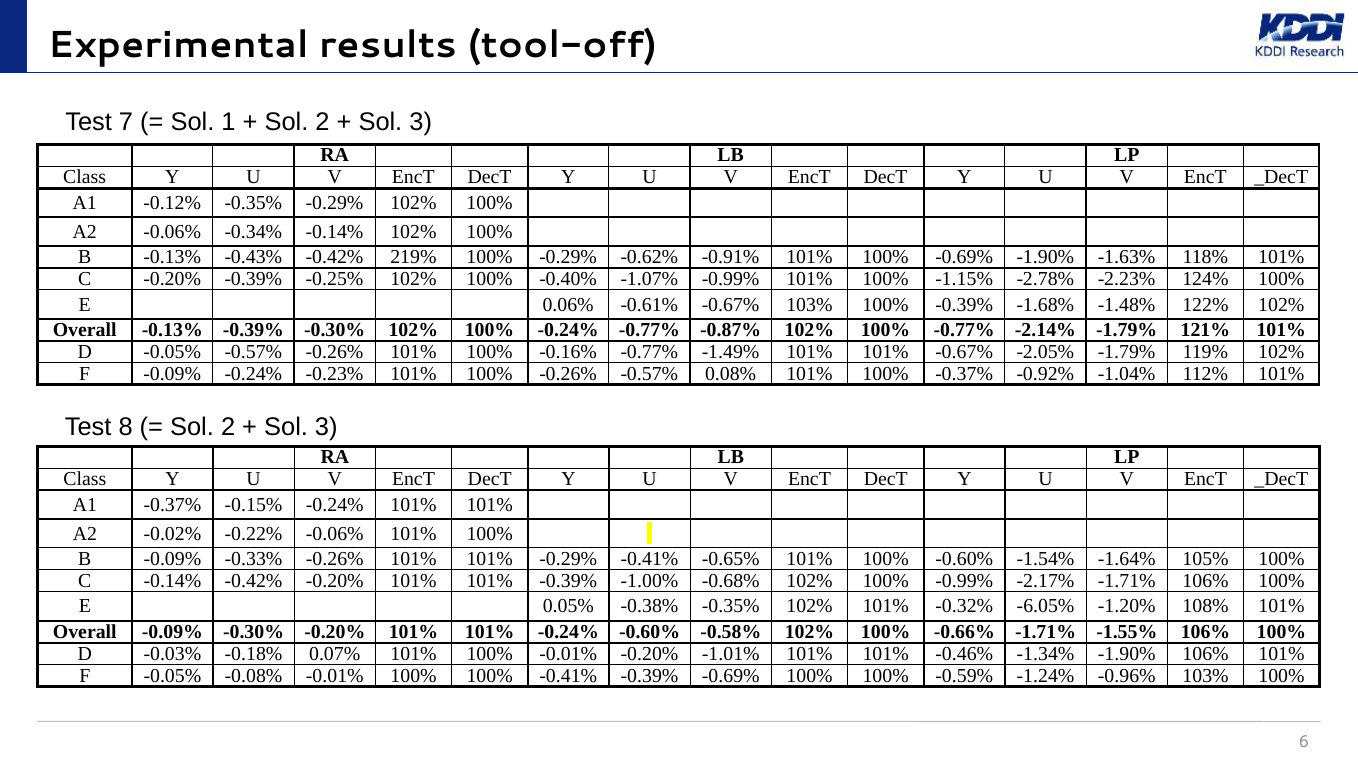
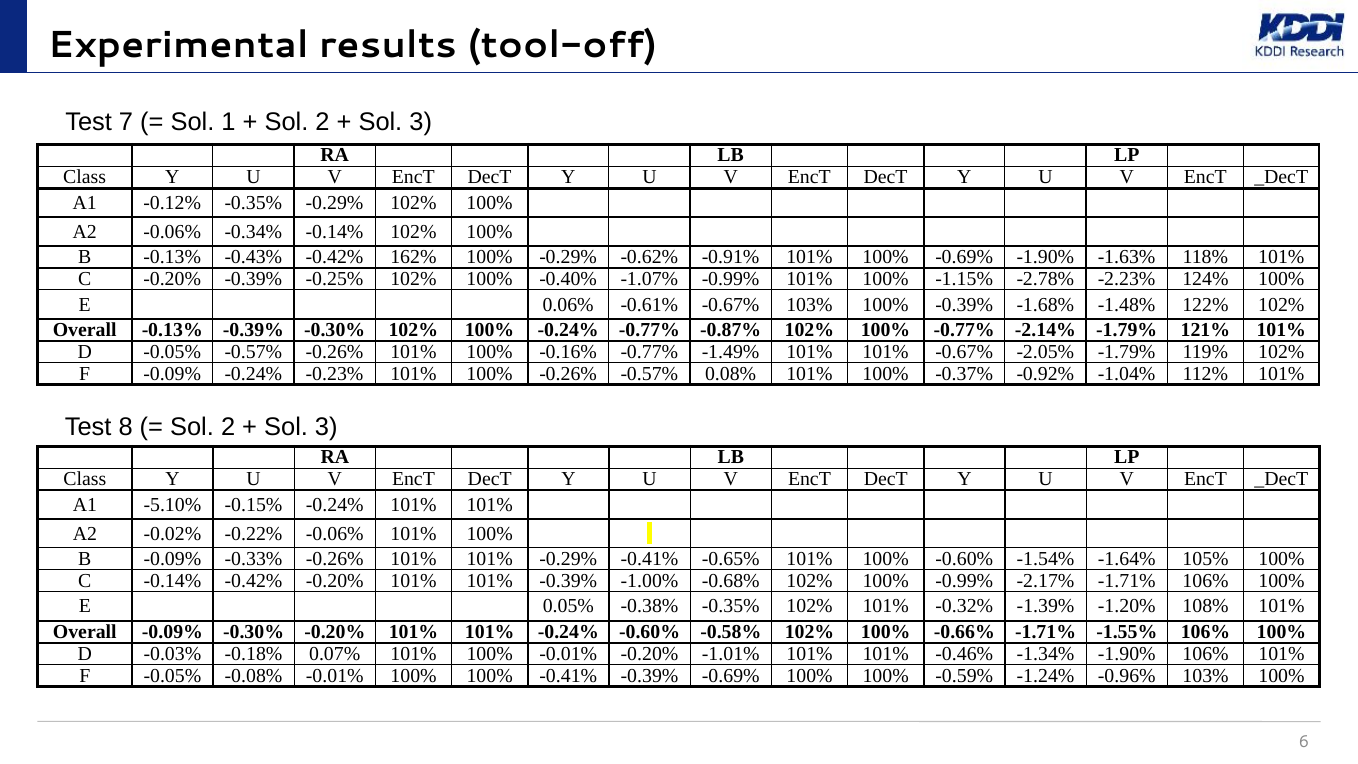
219%: 219% -> 162% (413, 257)
A1 -0.37%: -0.37% -> -5.10% (172, 505)
-6.05%: -6.05% -> -1.39% (1046, 606)
